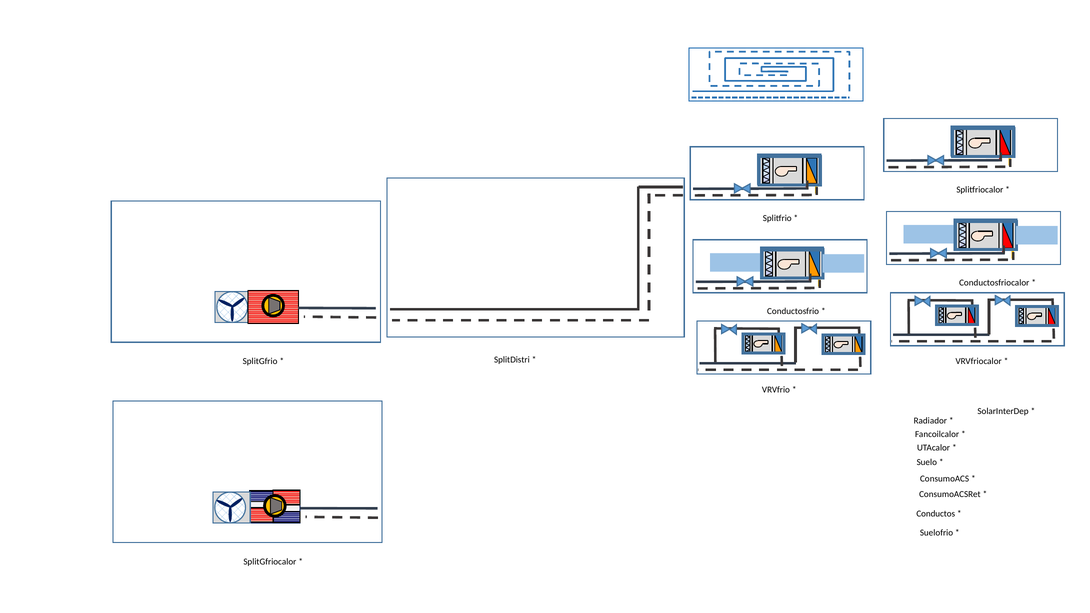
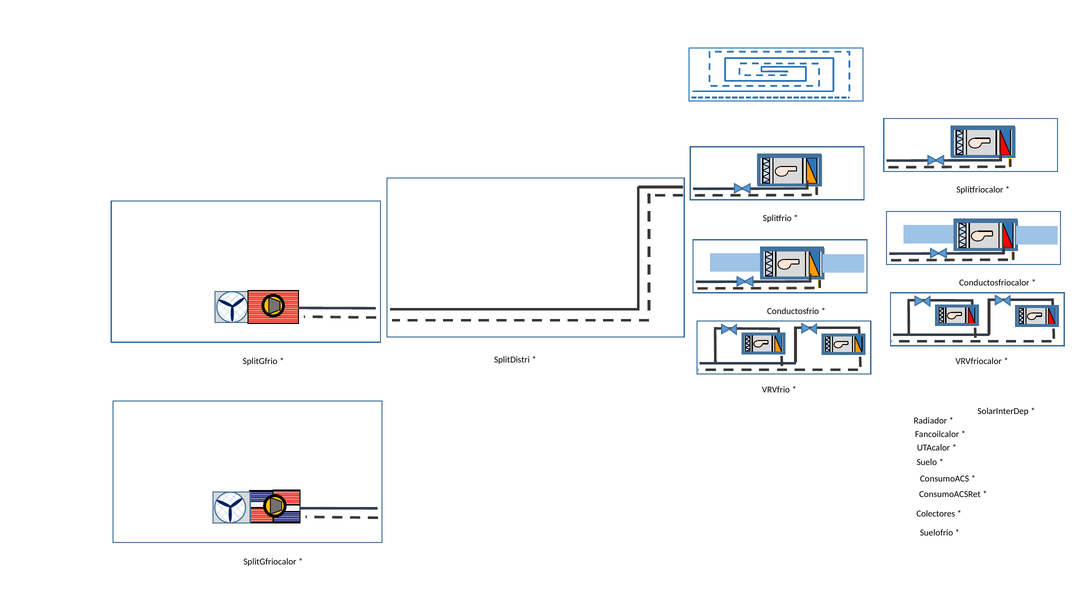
Conductos: Conductos -> Colectores (936, 514)
